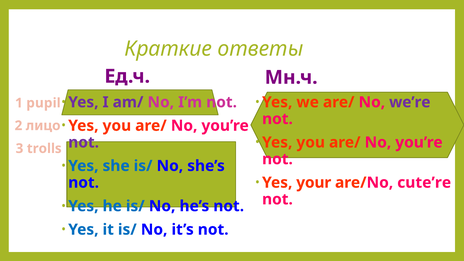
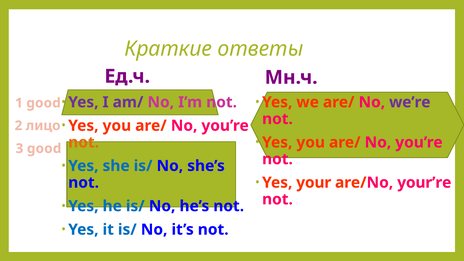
1 pupil: pupil -> good (44, 103)
not colour: purple -> orange (84, 142)
3 trolls: trolls -> good (44, 149)
cute’re: cute’re -> your’re (424, 183)
